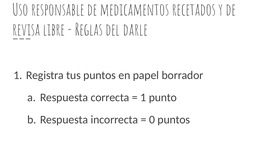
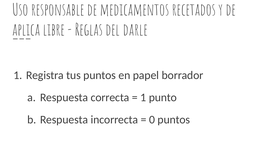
revisa: revisa -> aplica (26, 30)
